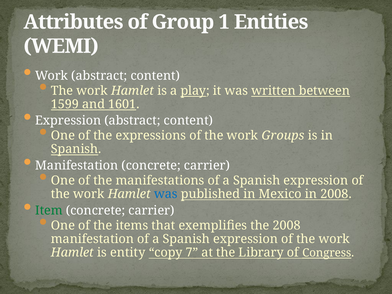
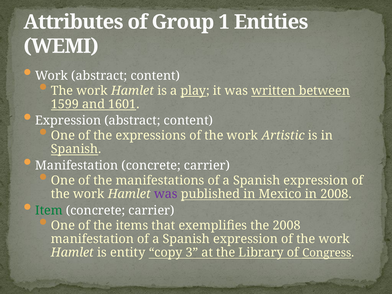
Groups: Groups -> Artistic (283, 136)
was colour: blue -> purple (166, 194)
7: 7 -> 3 (192, 253)
